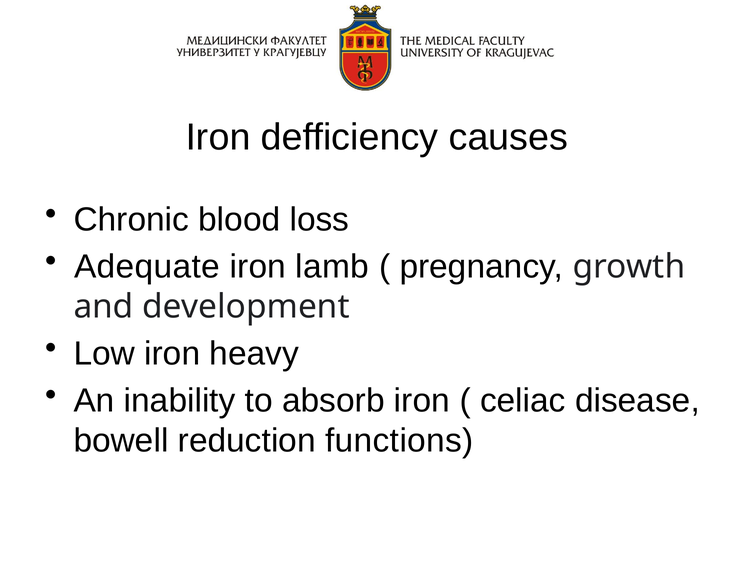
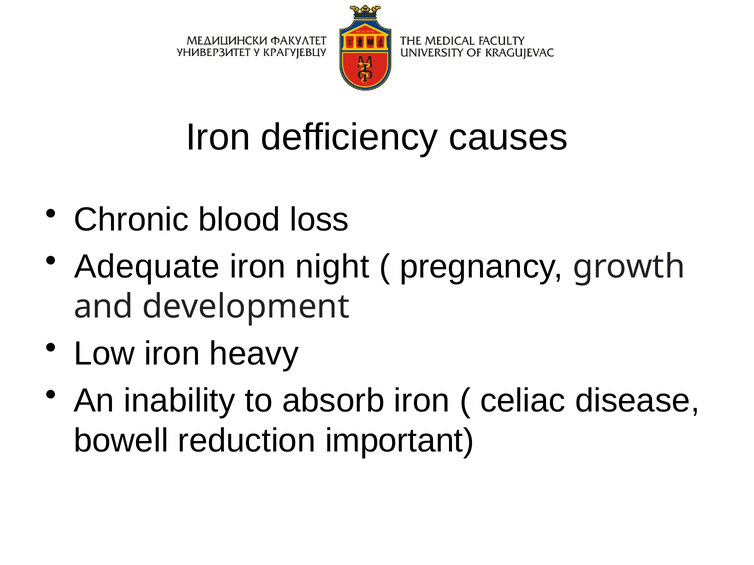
lamb: lamb -> night (332, 267)
functions: functions -> important (400, 441)
